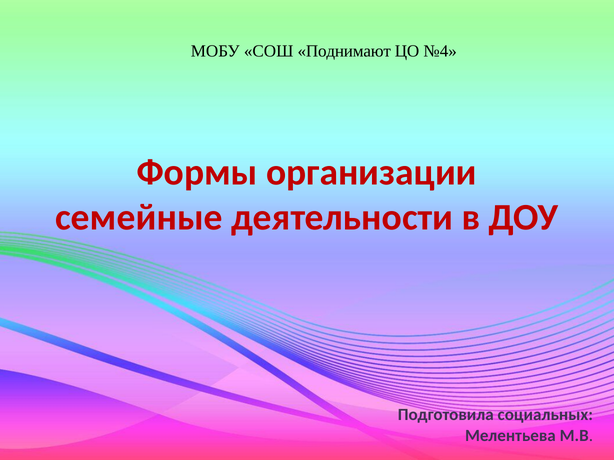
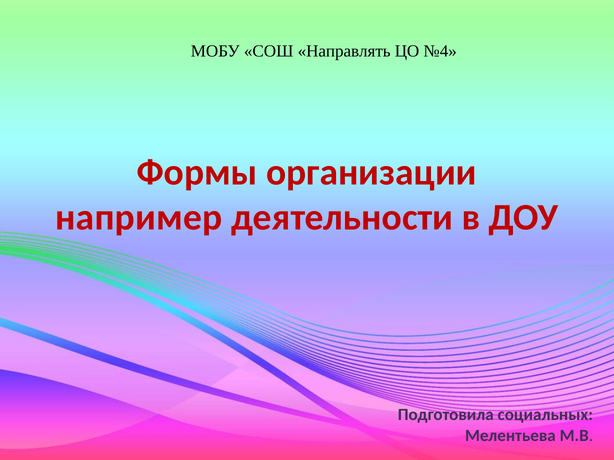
Поднимают: Поднимают -> Направлять (344, 51)
семейные: семейные -> например (139, 218)
